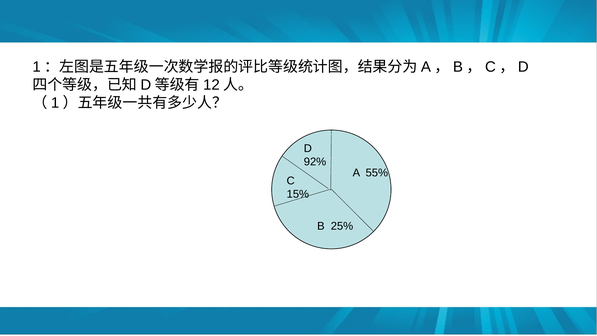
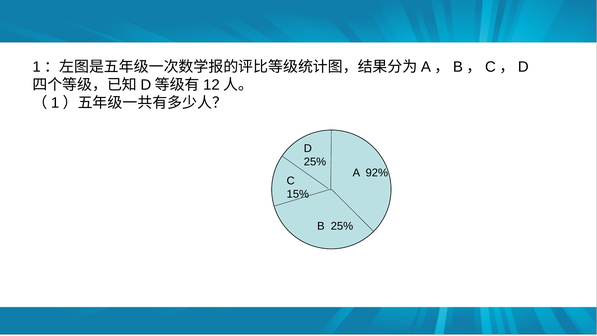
92%: 92% -> 25% (315, 162)
55%: 55% -> 92% (377, 173)
